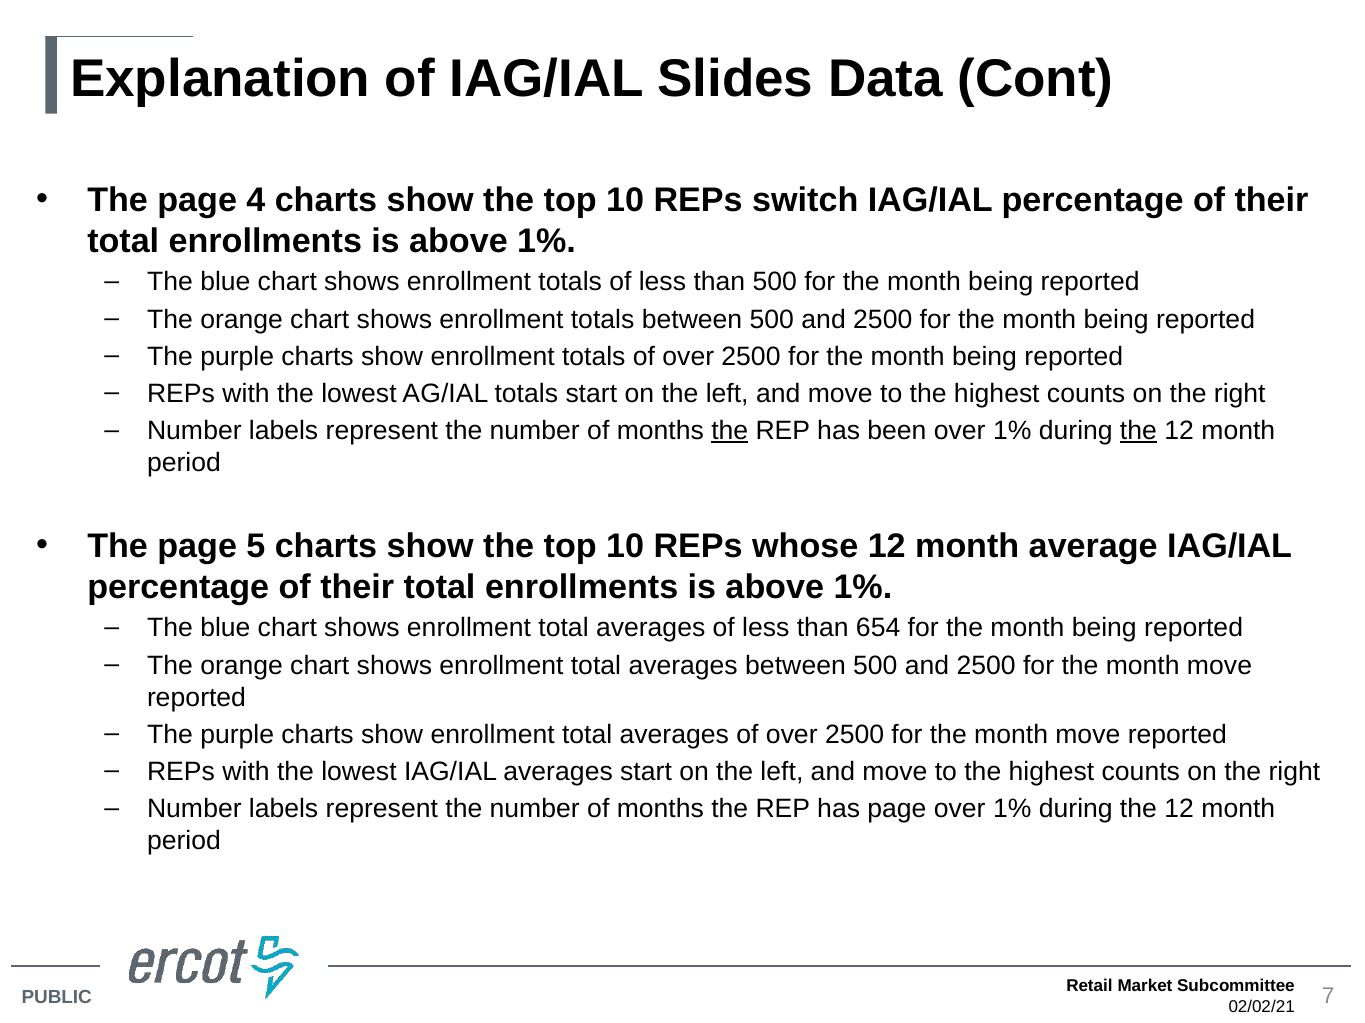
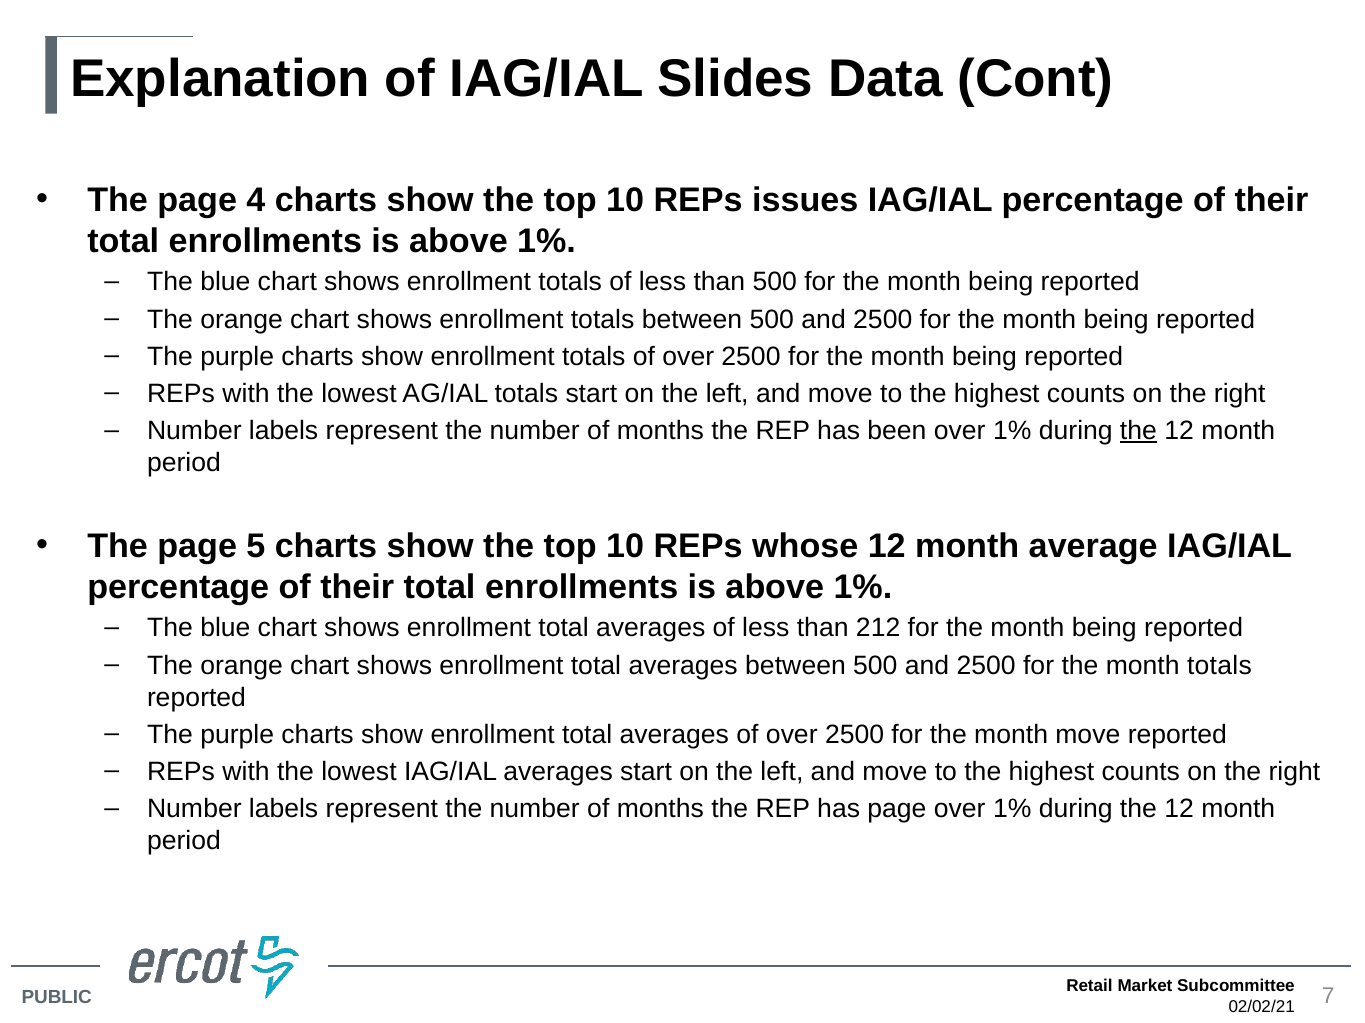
switch: switch -> issues (805, 200)
the underline: present -> none (730, 431)
654: 654 -> 212 (878, 629)
move: move -> totals (1219, 666)
